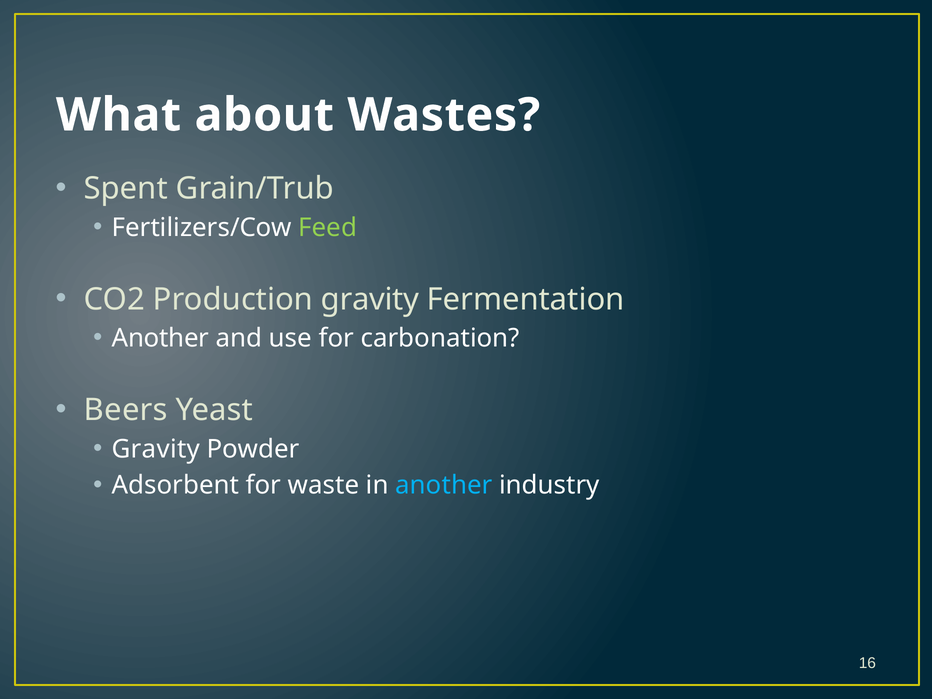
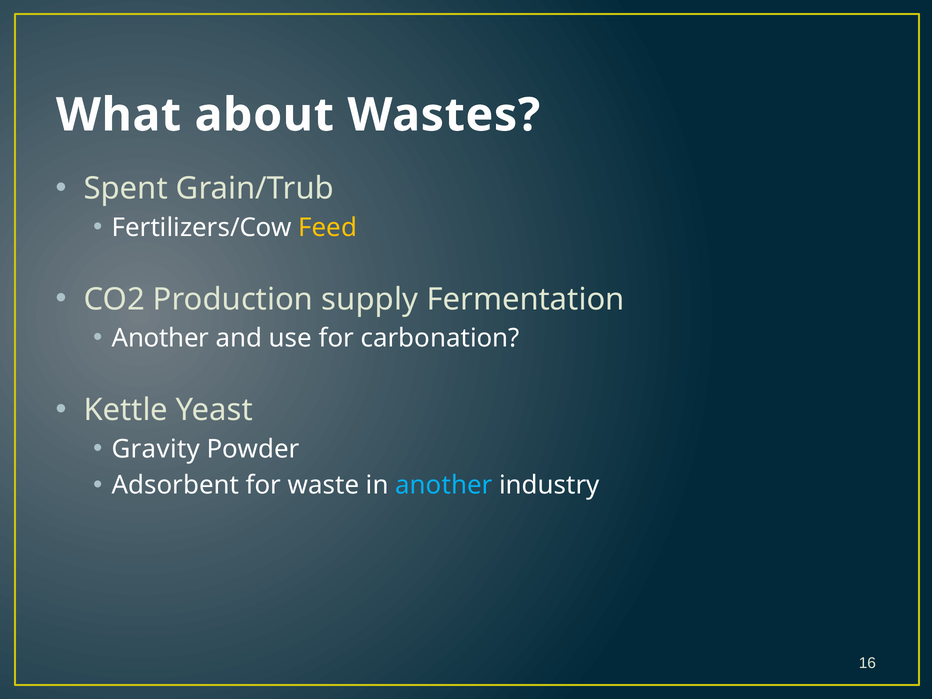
Feed colour: light green -> yellow (328, 228)
Production gravity: gravity -> supply (370, 299)
Beers: Beers -> Kettle (126, 410)
